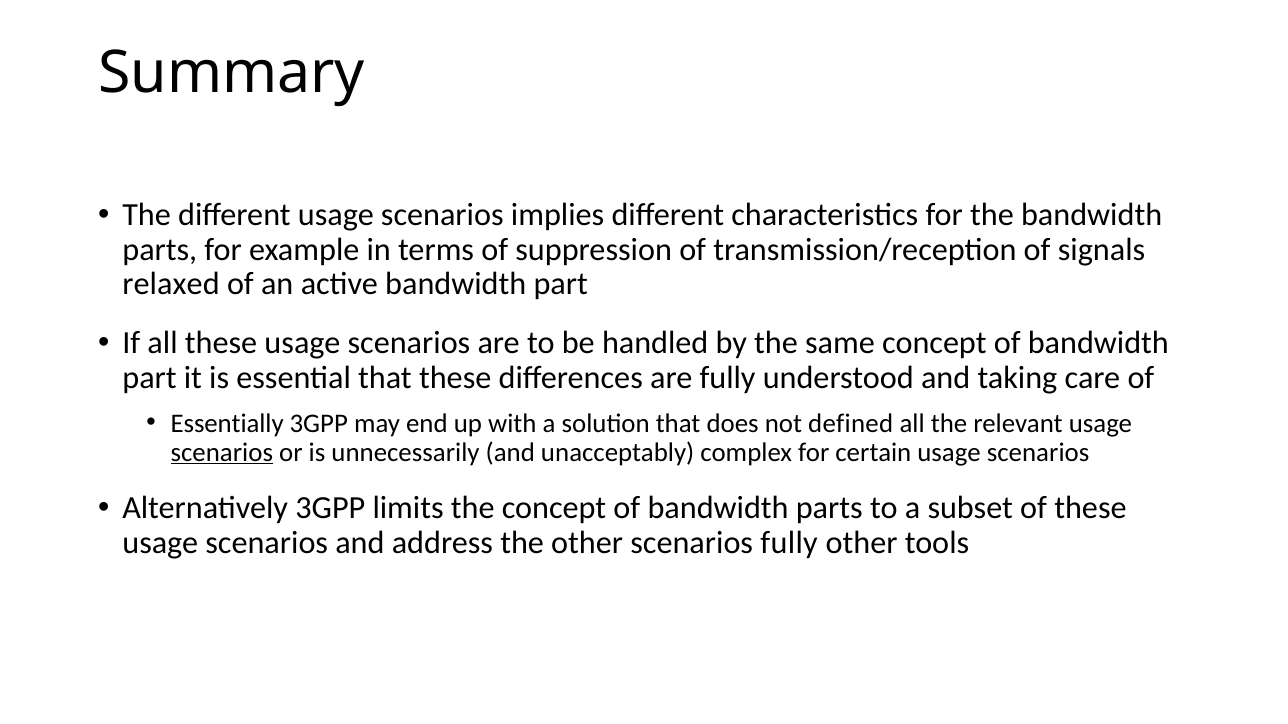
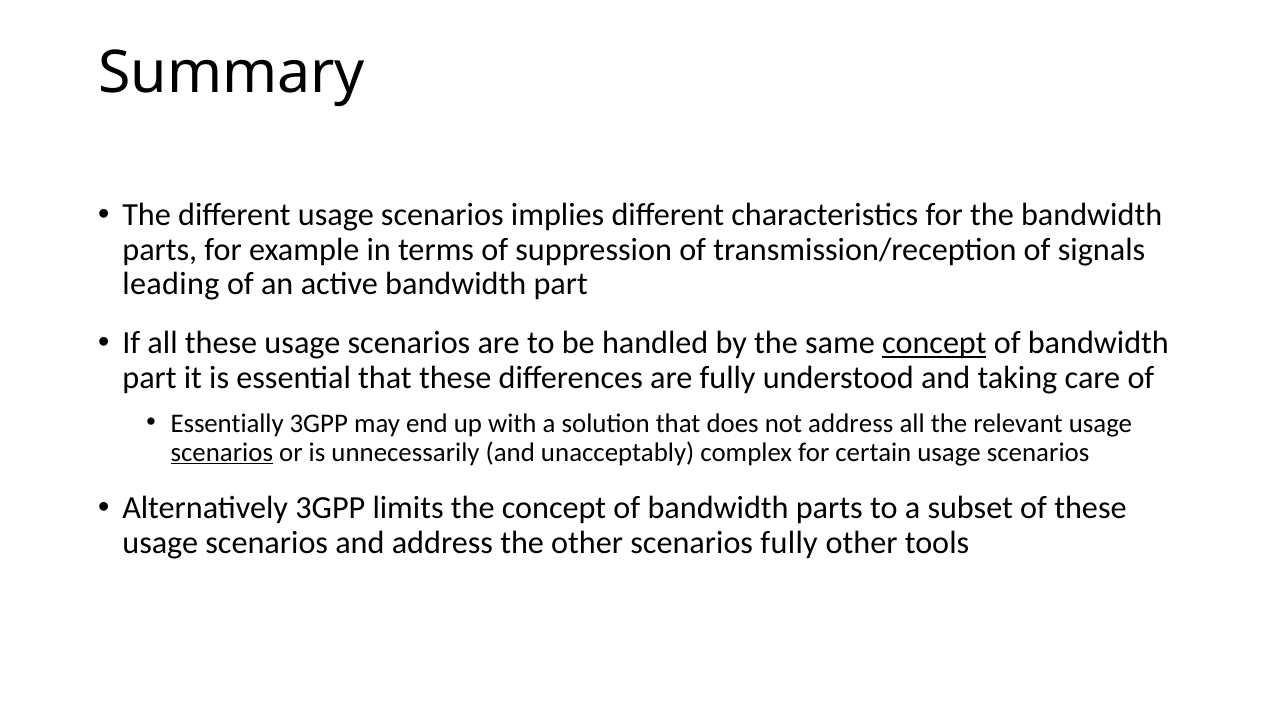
relaxed: relaxed -> leading (171, 284)
concept underline: none -> present (934, 343)
not defined: defined -> address (851, 423)
